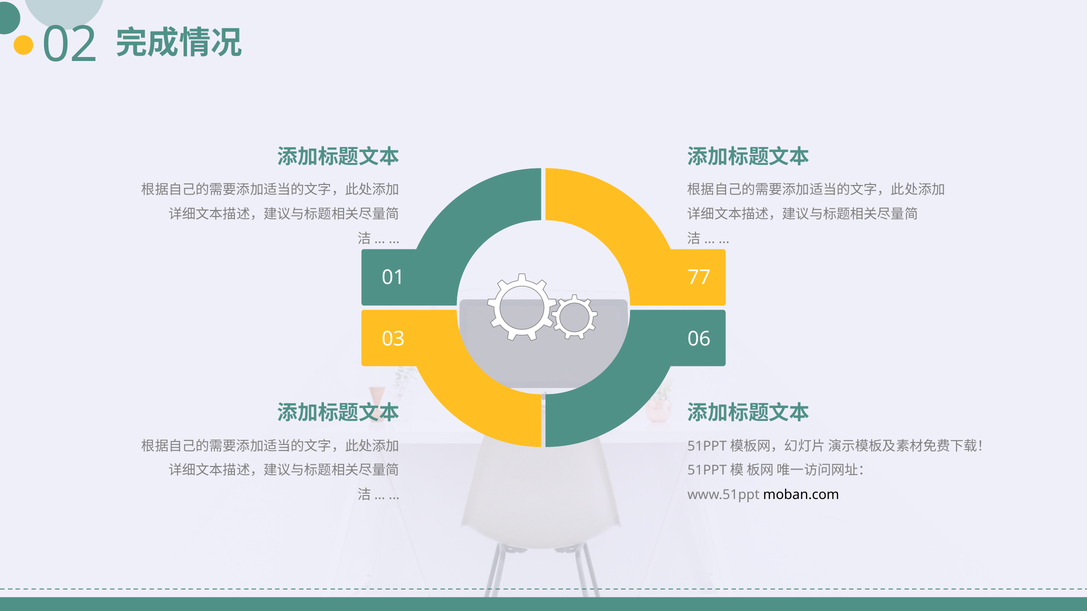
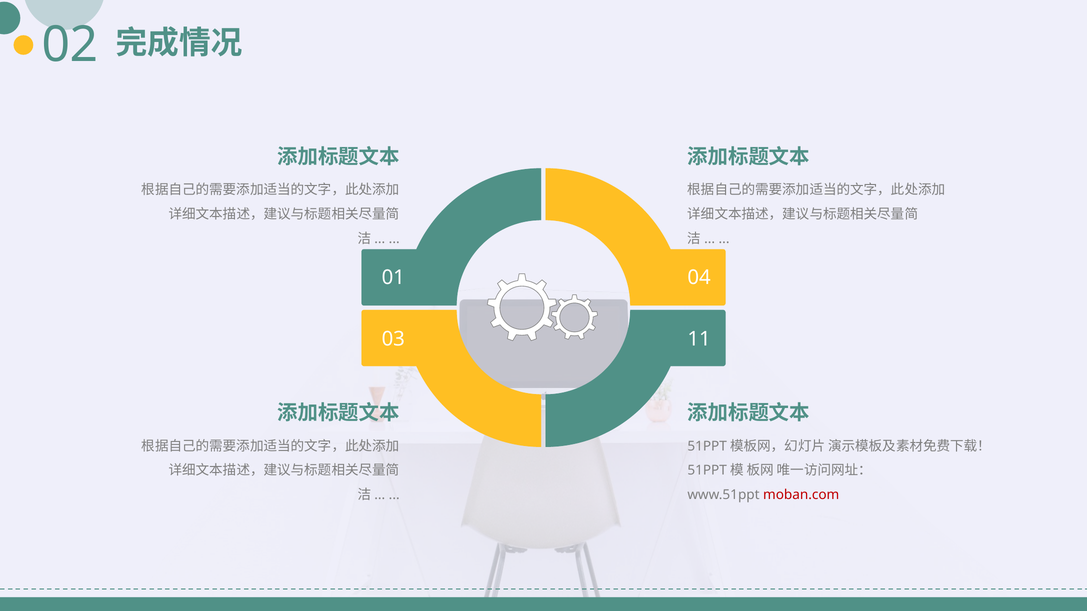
77: 77 -> 04 (699, 278)
06: 06 -> 11 (699, 339)
moban.com colour: black -> red (801, 495)
